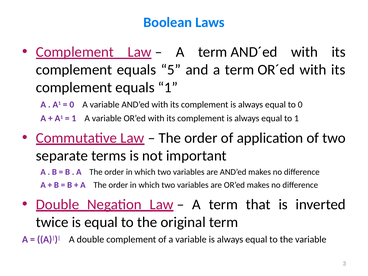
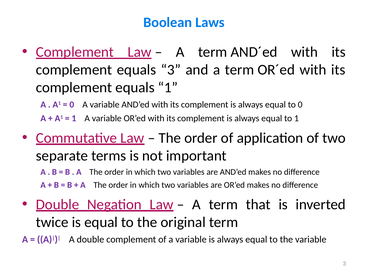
equals 5: 5 -> 3 (171, 70)
